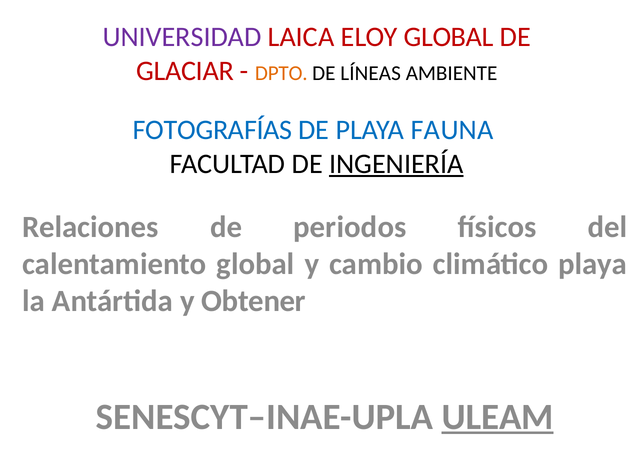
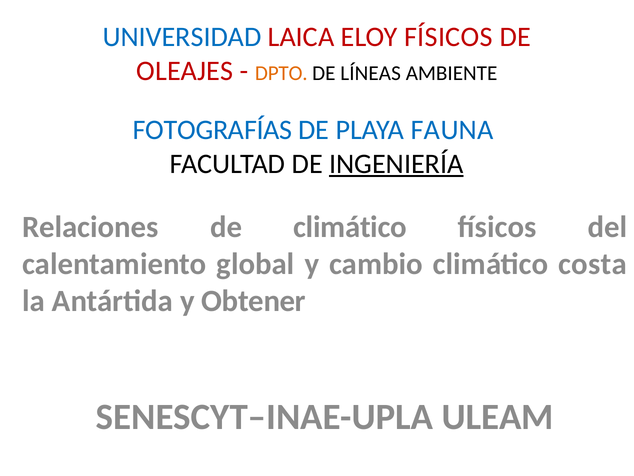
UNIVERSIDAD colour: purple -> blue (182, 37)
ELOY GLOBAL: GLOBAL -> FÍSICOS (448, 37)
GLACIAR: GLACIAR -> OLEAJES (185, 71)
de periodos: periodos -> climático (350, 227)
climático playa: playa -> costa (593, 264)
ULEAM underline: present -> none (498, 416)
